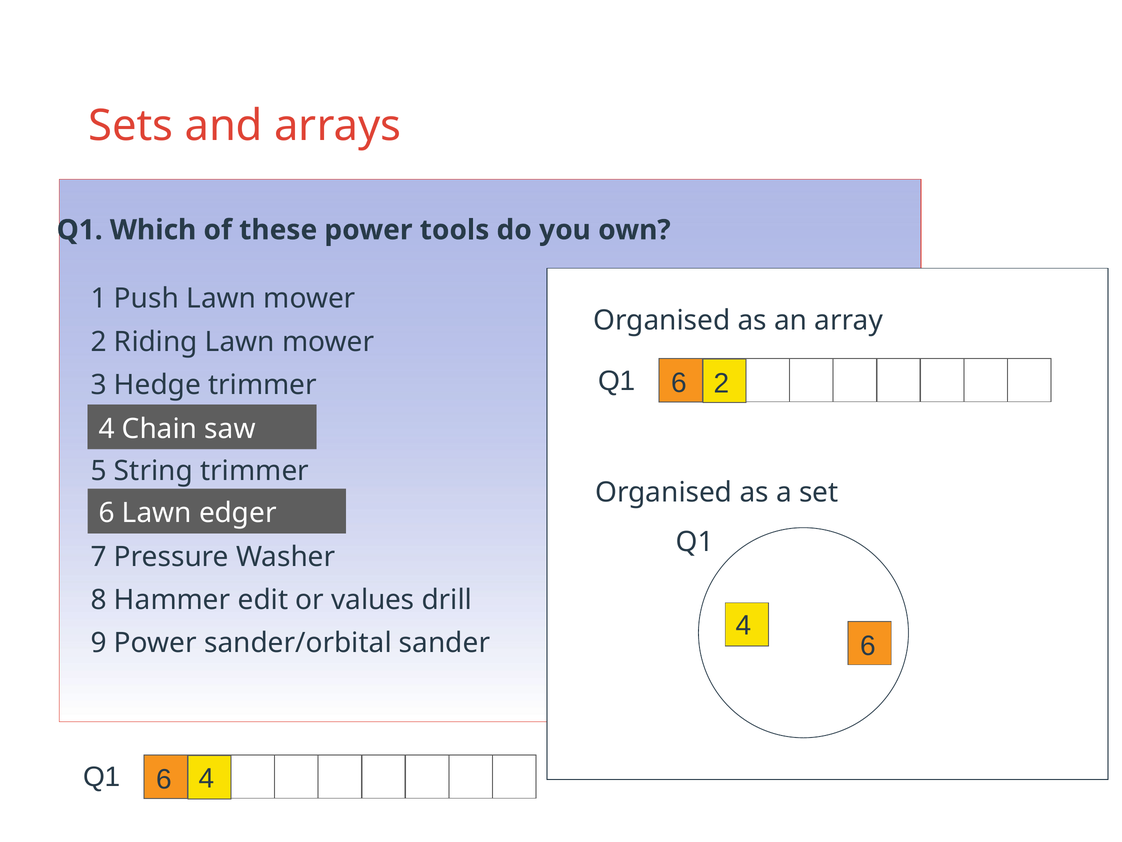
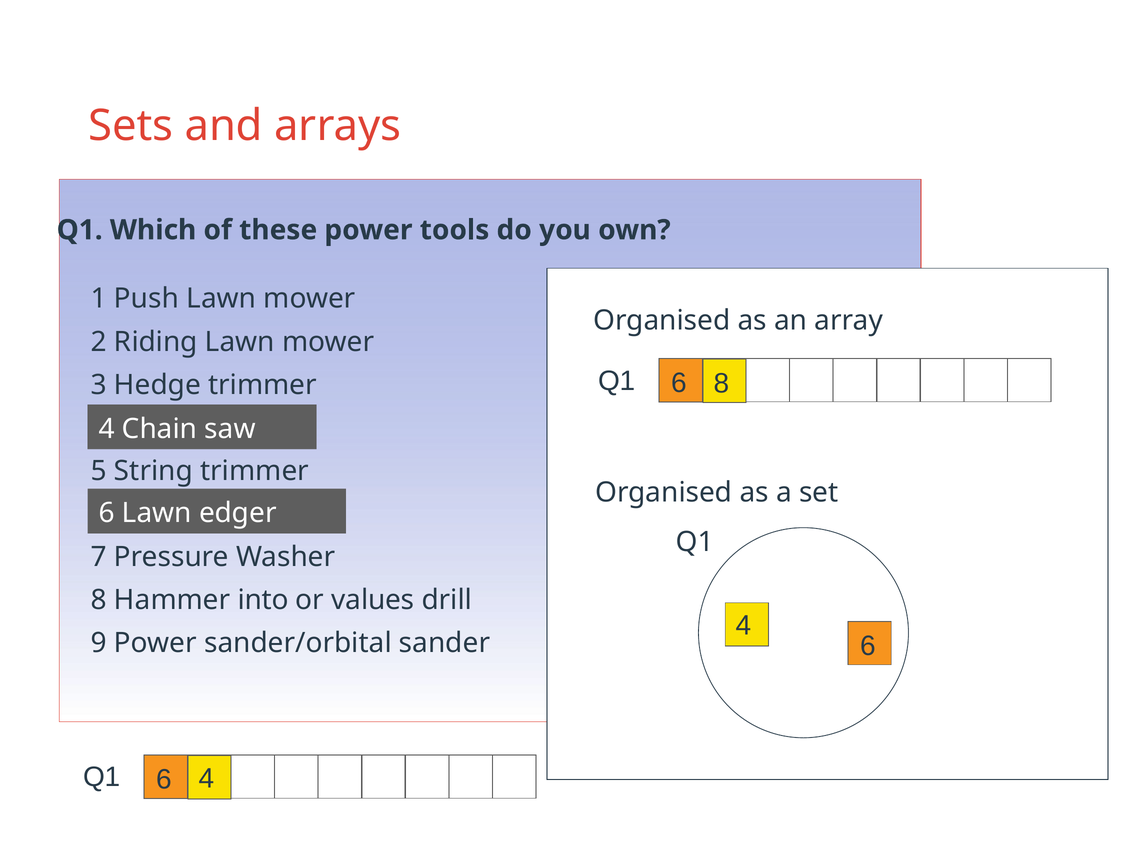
6 2: 2 -> 8 (721, 383)
edit: edit -> into (263, 600)
